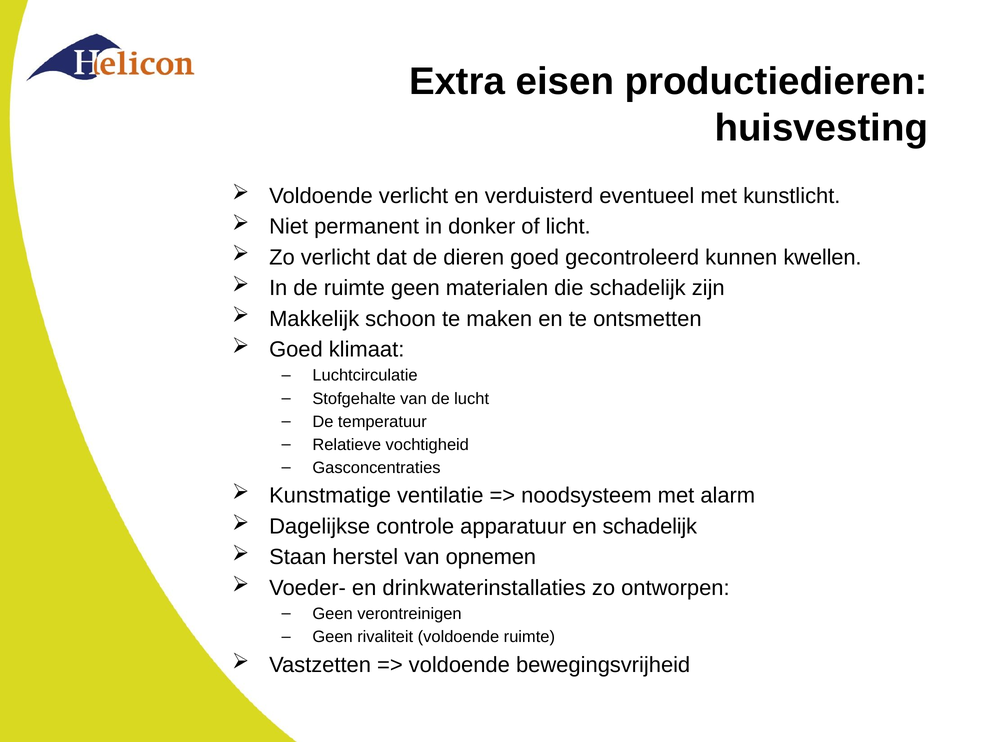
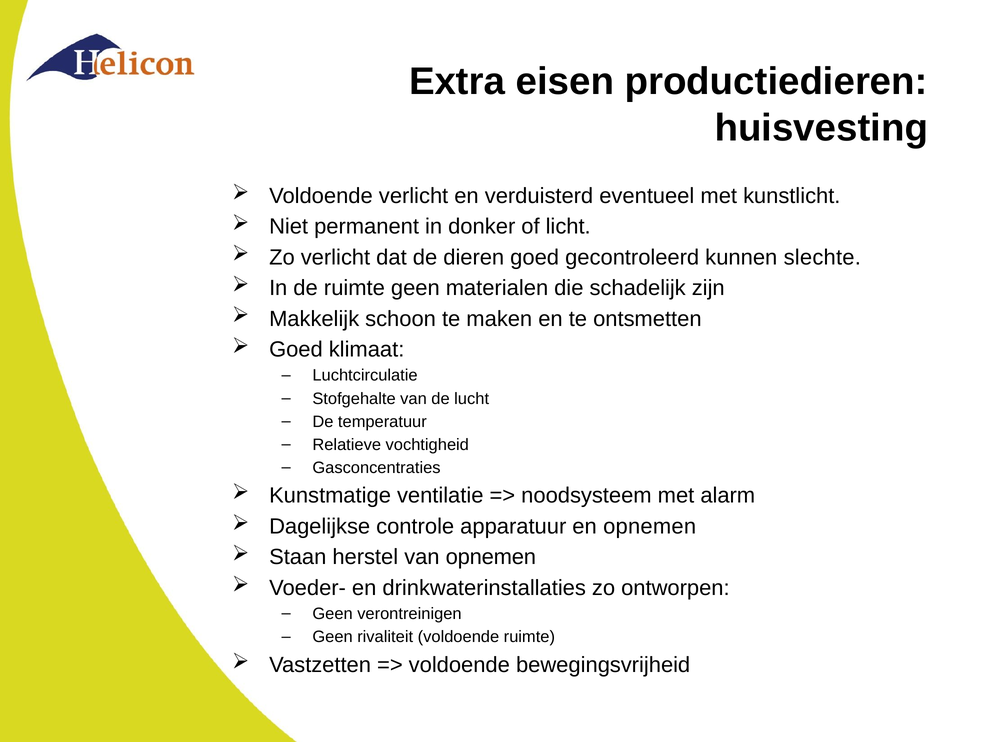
kwellen: kwellen -> slechte (822, 257)
en schadelijk: schadelijk -> opnemen (650, 527)
